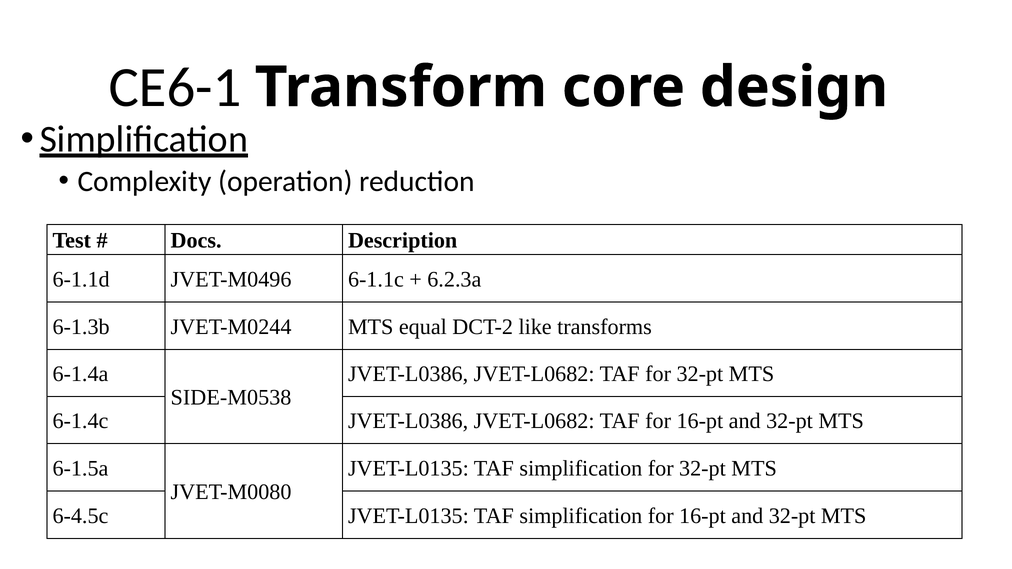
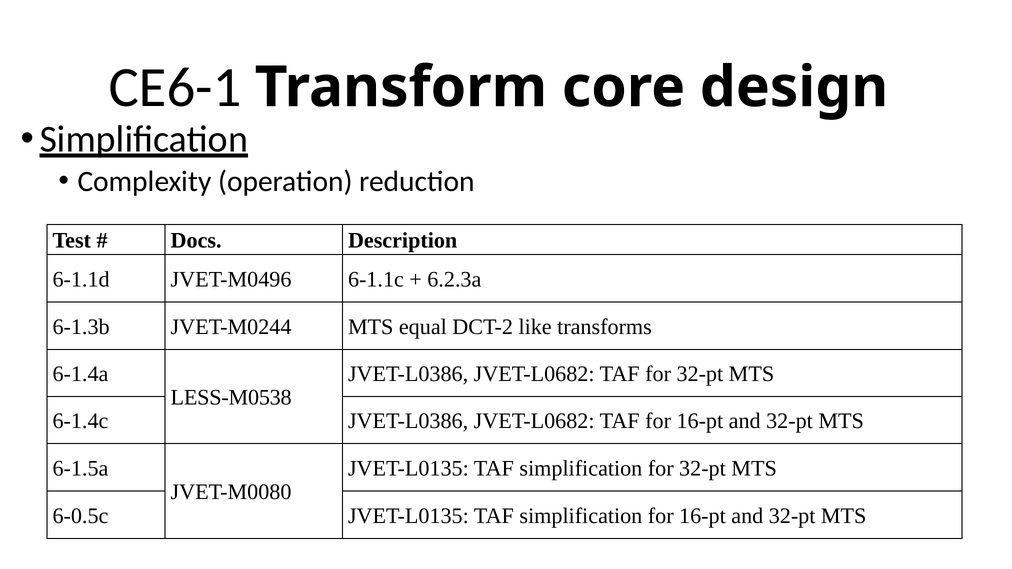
SIDE-M0538: SIDE-M0538 -> LESS-M0538 (231, 398)
6-4.5c: 6-4.5c -> 6-0.5c (80, 516)
